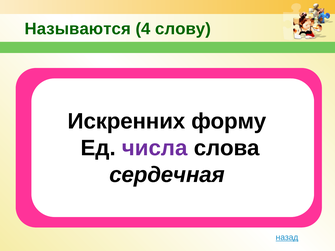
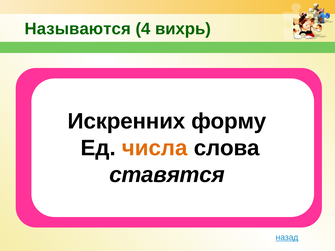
слову: слову -> вихрь (183, 29)
числа colour: purple -> orange (155, 148)
сердечная: сердечная -> ставятся (167, 175)
